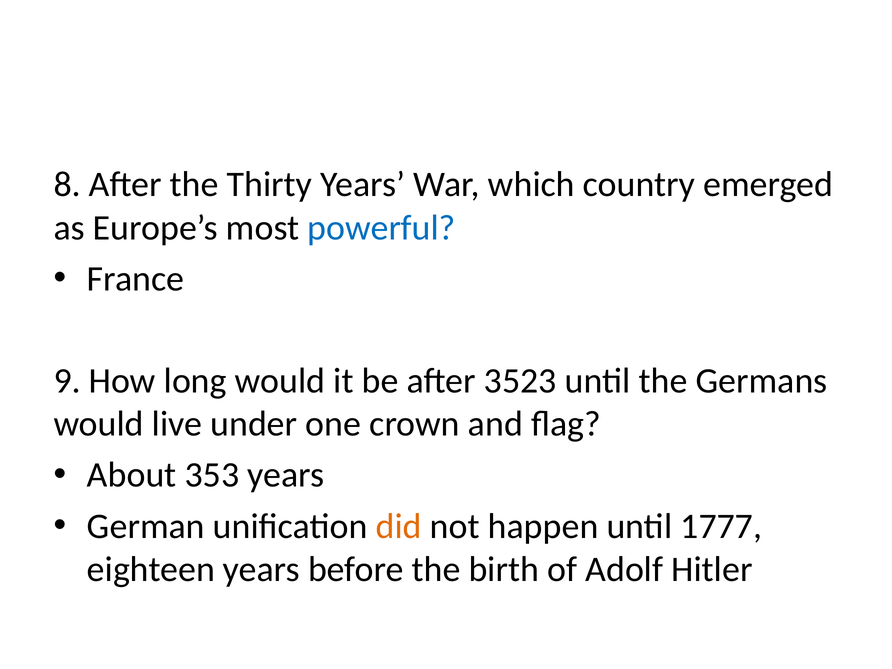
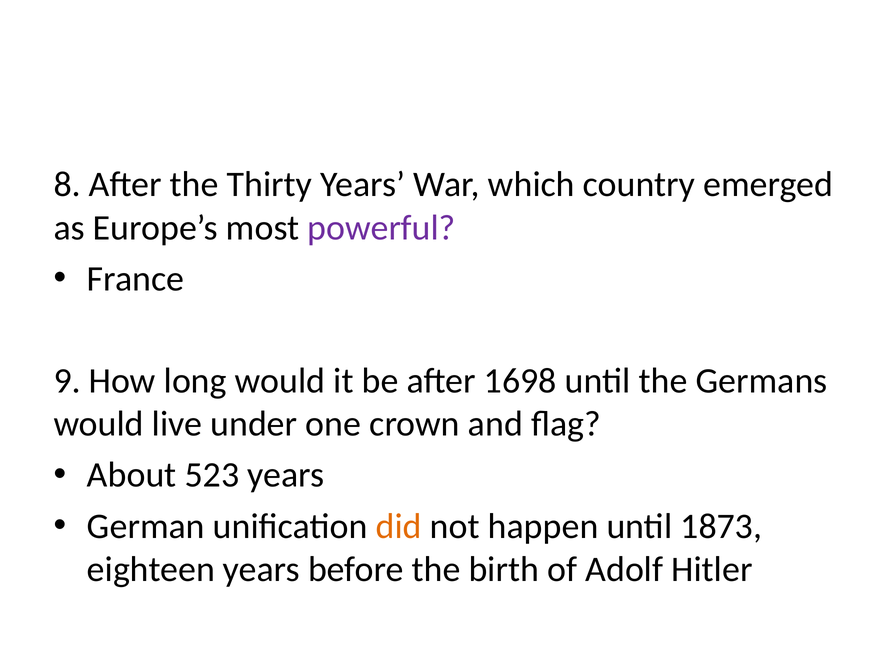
powerful colour: blue -> purple (381, 228)
3523: 3523 -> 1698 (520, 381)
353: 353 -> 523 (212, 475)
1777: 1777 -> 1873 (721, 526)
